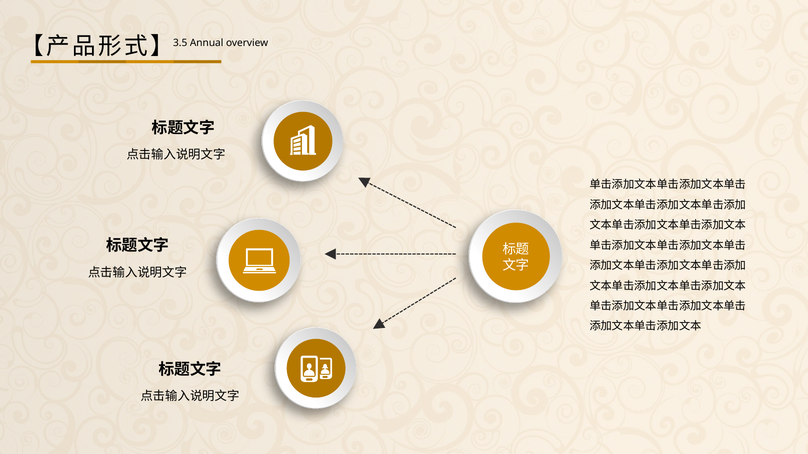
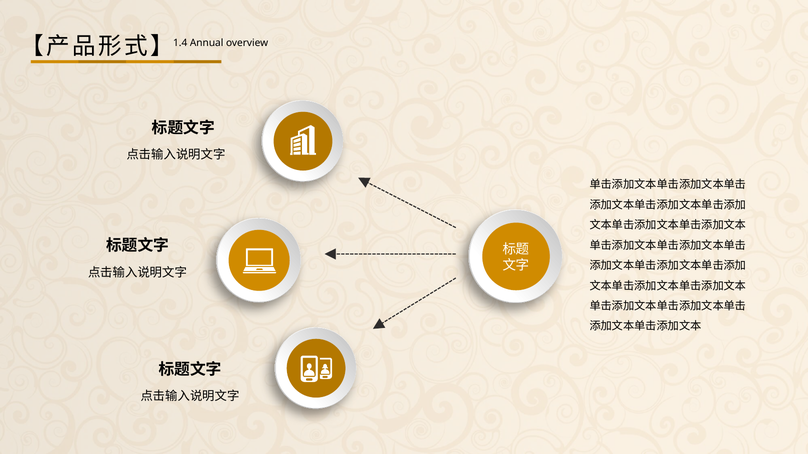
3.5: 3.5 -> 1.4 (180, 43)
